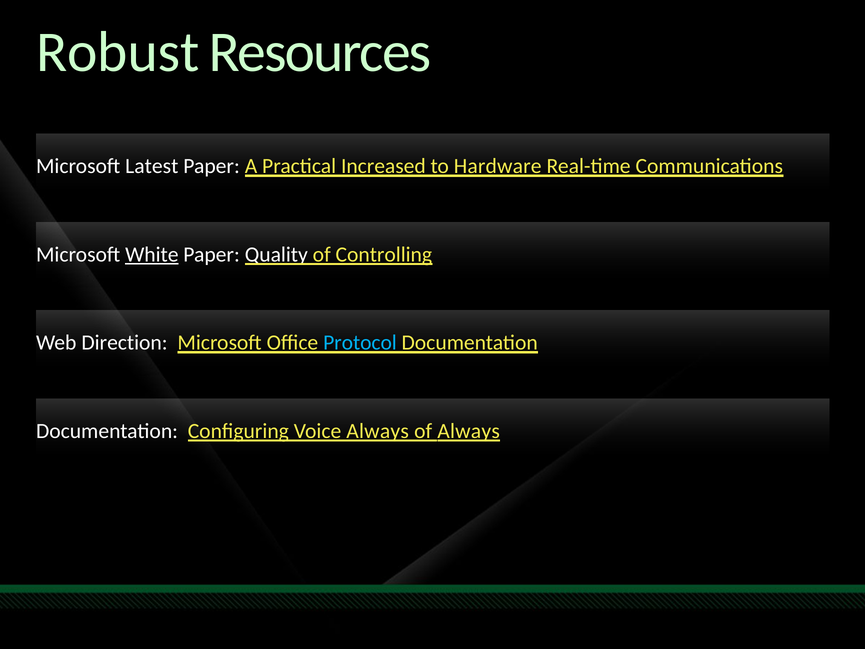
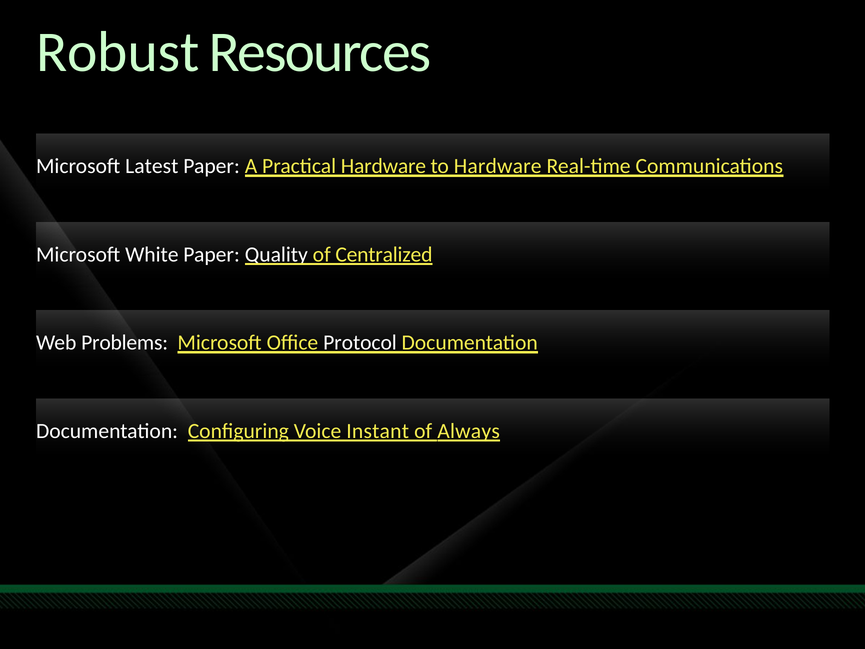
Practical Increased: Increased -> Hardware (383, 166)
White underline: present -> none (152, 254)
Controlling: Controlling -> Centralized (384, 254)
Direction: Direction -> Problems (125, 343)
Protocol colour: light blue -> white (360, 343)
Voice Always: Always -> Instant (378, 431)
